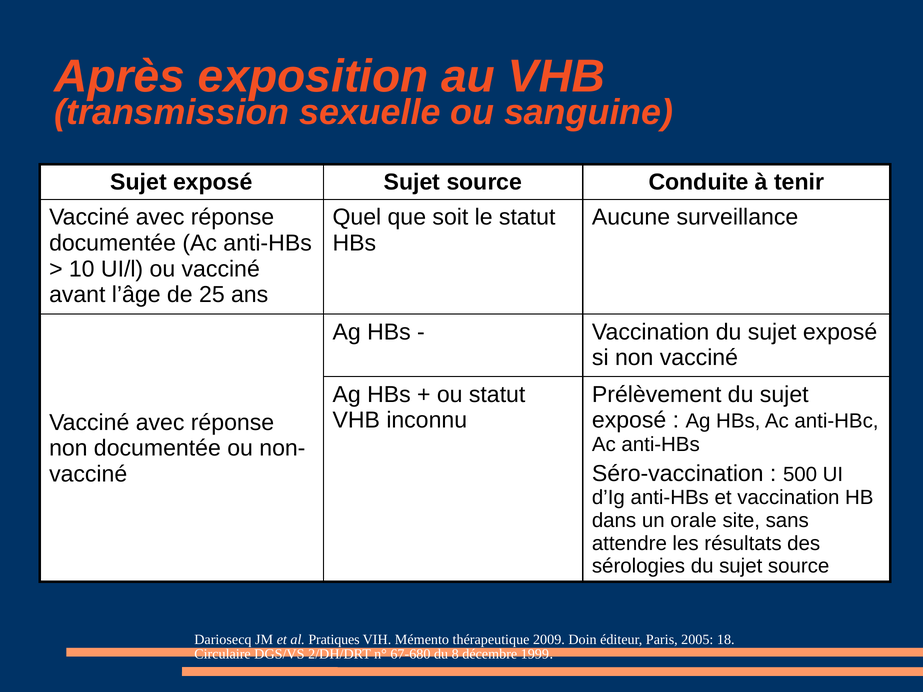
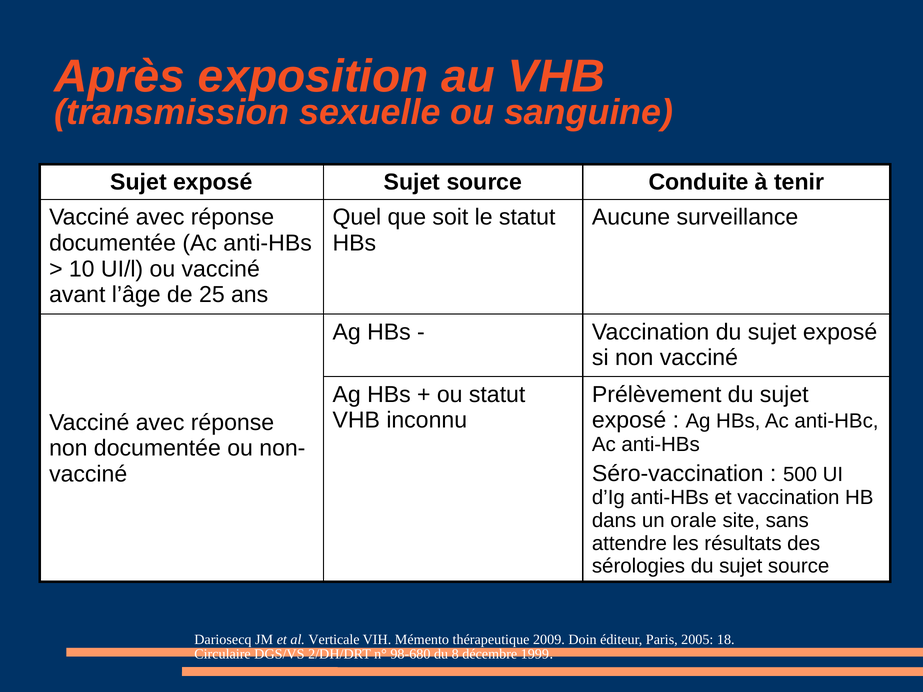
Pratiques: Pratiques -> Verticale (334, 640)
67-680: 67-680 -> 98-680 (410, 654)
